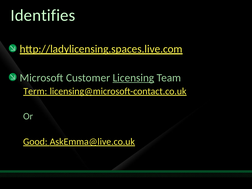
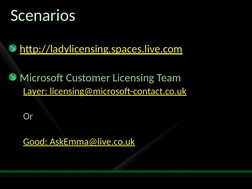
Identifies: Identifies -> Scenarios (43, 15)
Licensing underline: present -> none (133, 78)
Term: Term -> Layer (35, 91)
